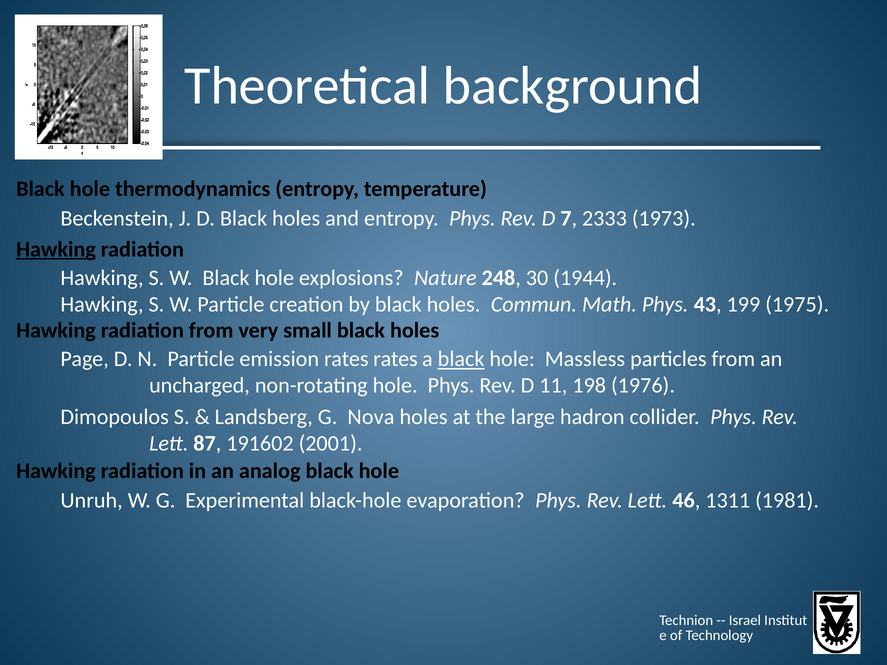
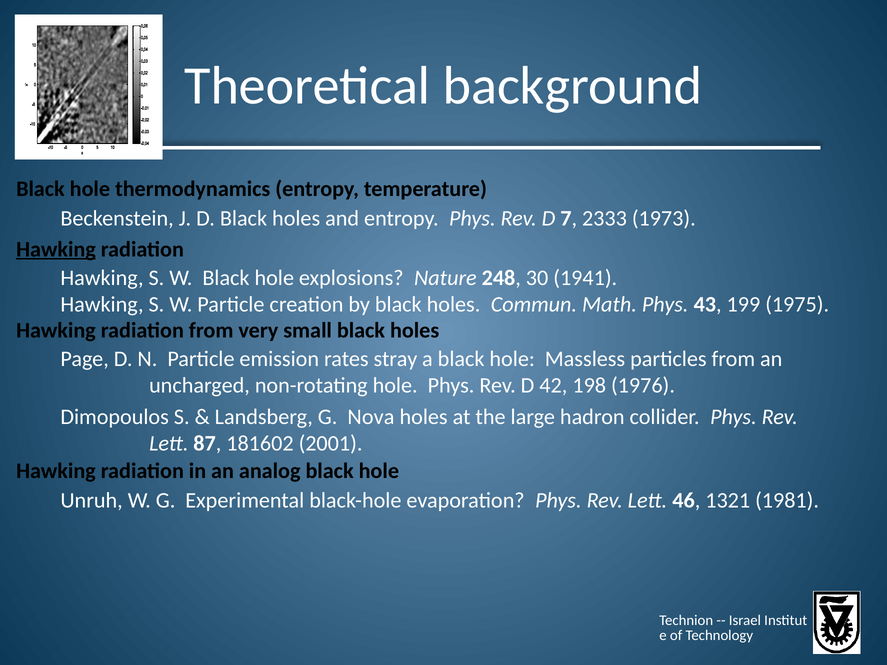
1944: 1944 -> 1941 (585, 278)
rates rates: rates -> stray (395, 359)
black underline: present -> none (461, 359)
11: 11 -> 42 (553, 386)
191602: 191602 -> 181602 (260, 444)
1311: 1311 -> 1321 (728, 501)
